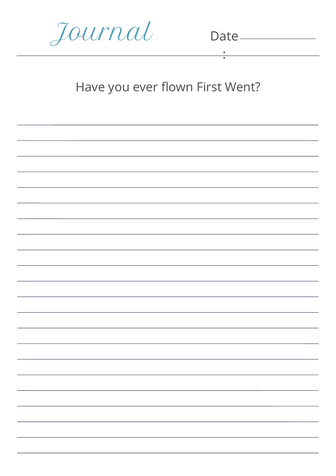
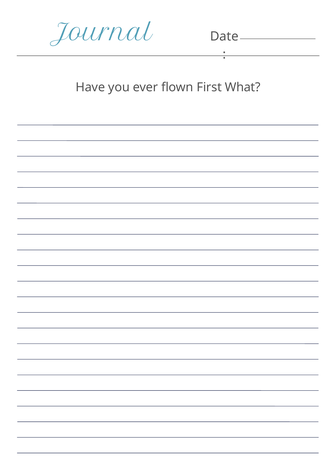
Went: Went -> What (243, 87)
